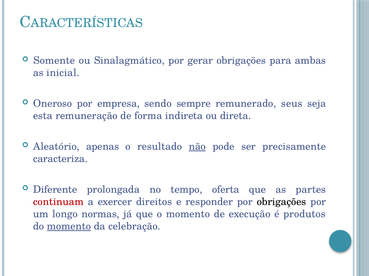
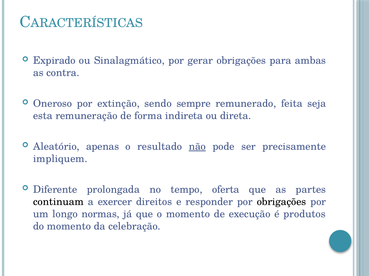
Somente: Somente -> Expirado (54, 61)
inicial: inicial -> contra (63, 73)
empresa: empresa -> extinção (119, 104)
seus: seus -> feita (292, 104)
caracteriza: caracteriza -> impliquem (60, 159)
continuam colour: red -> black (58, 202)
momento underline: present -> none (69, 227)
